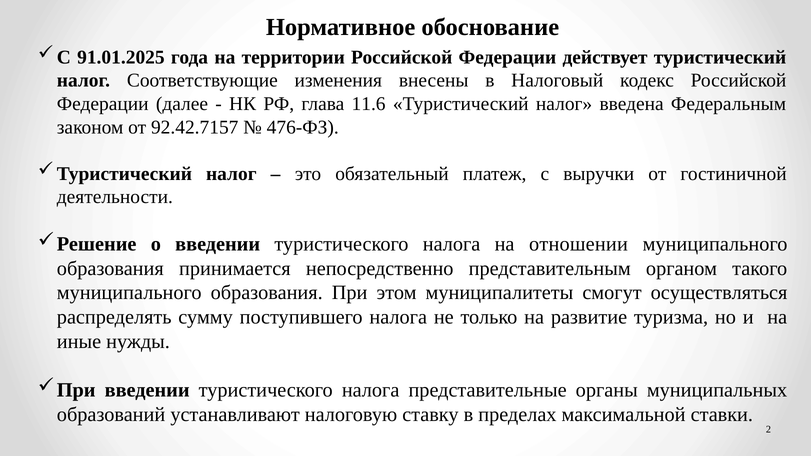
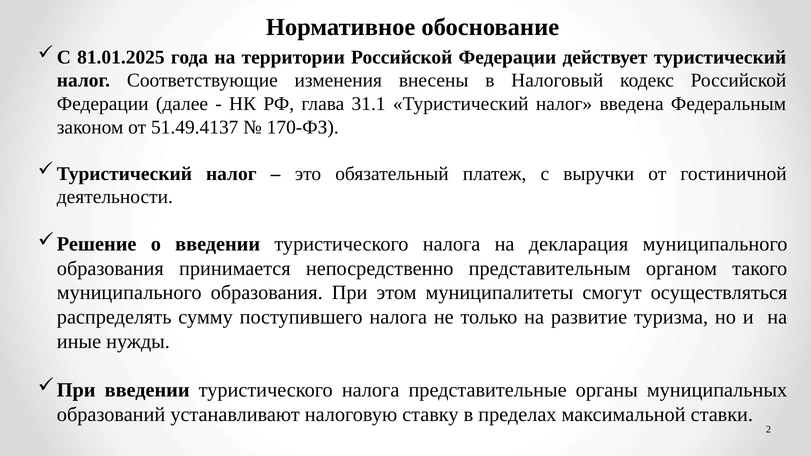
91.01.2025: 91.01.2025 -> 81.01.2025 (121, 57)
11.6: 11.6 -> 31.1 (369, 104)
92.42.7157: 92.42.7157 -> 51.49.4137 (195, 127)
476-ФЗ: 476-ФЗ -> 170-ФЗ (303, 127)
отношении: отношении -> декларация (579, 244)
